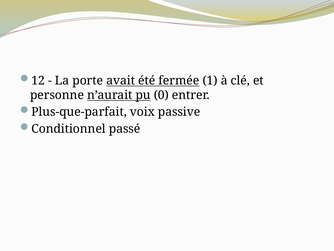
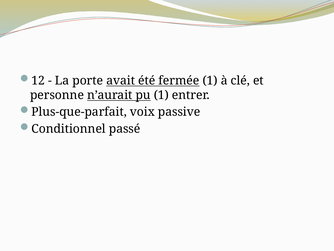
pu 0: 0 -> 1 (161, 95)
